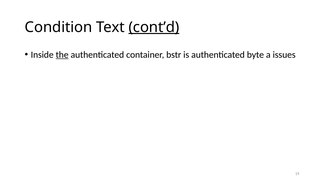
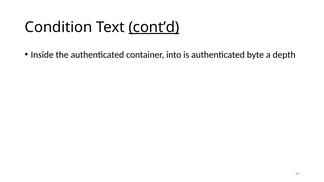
the underline: present -> none (62, 55)
bstr: bstr -> into (174, 55)
issues: issues -> depth (284, 55)
